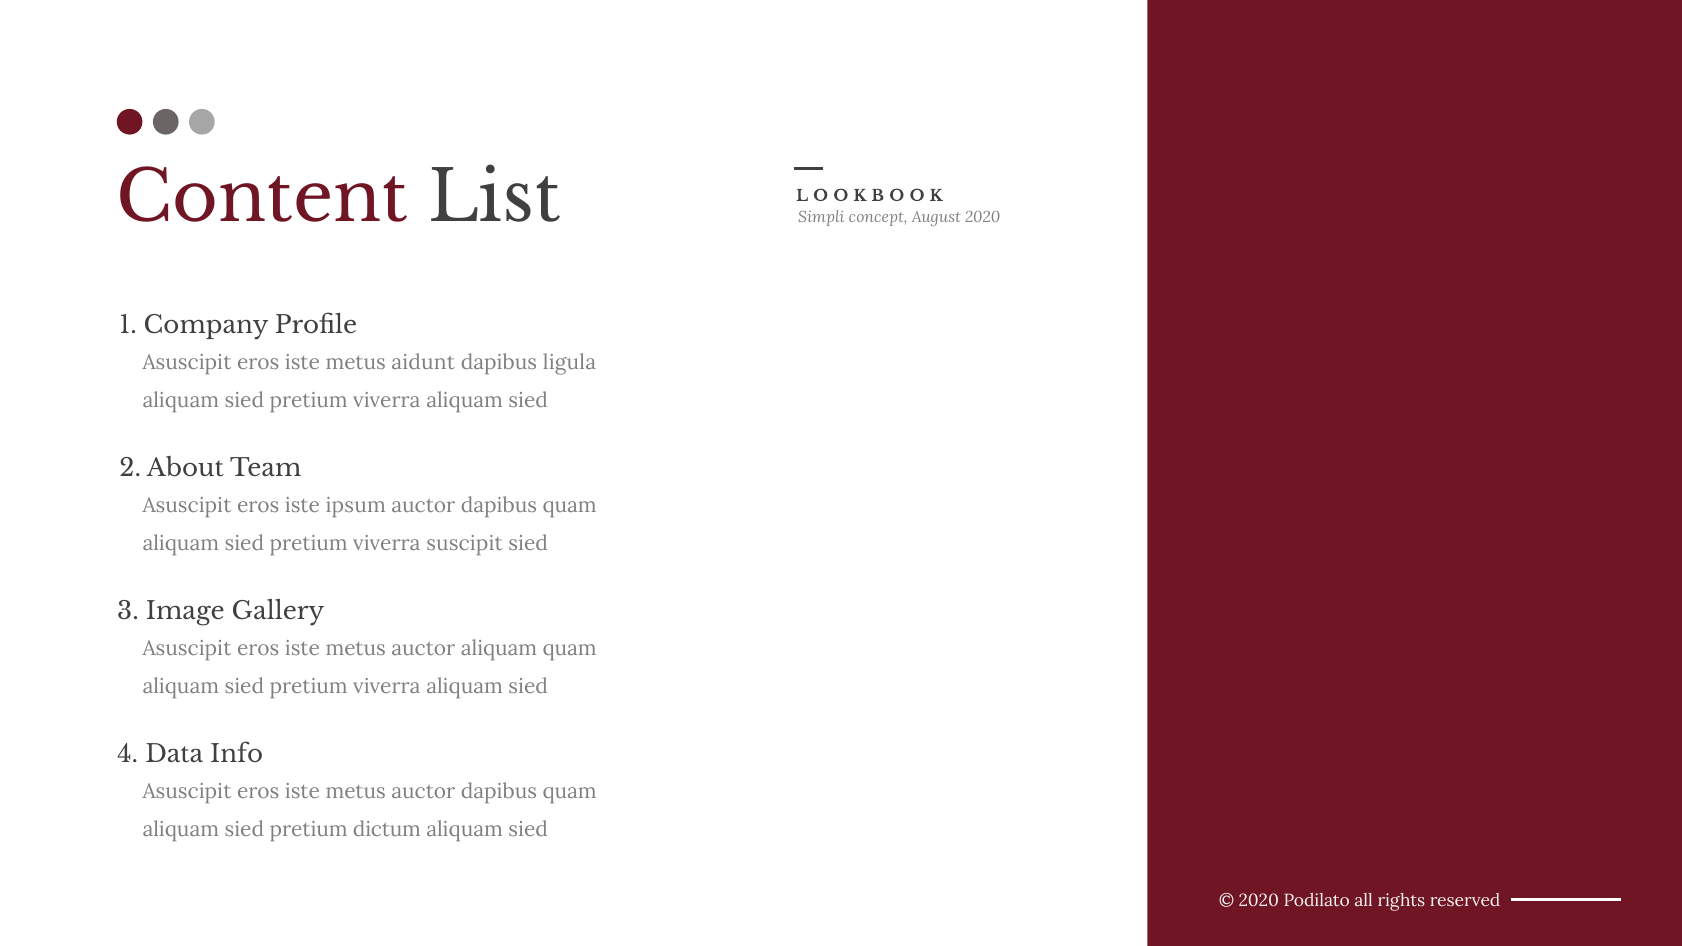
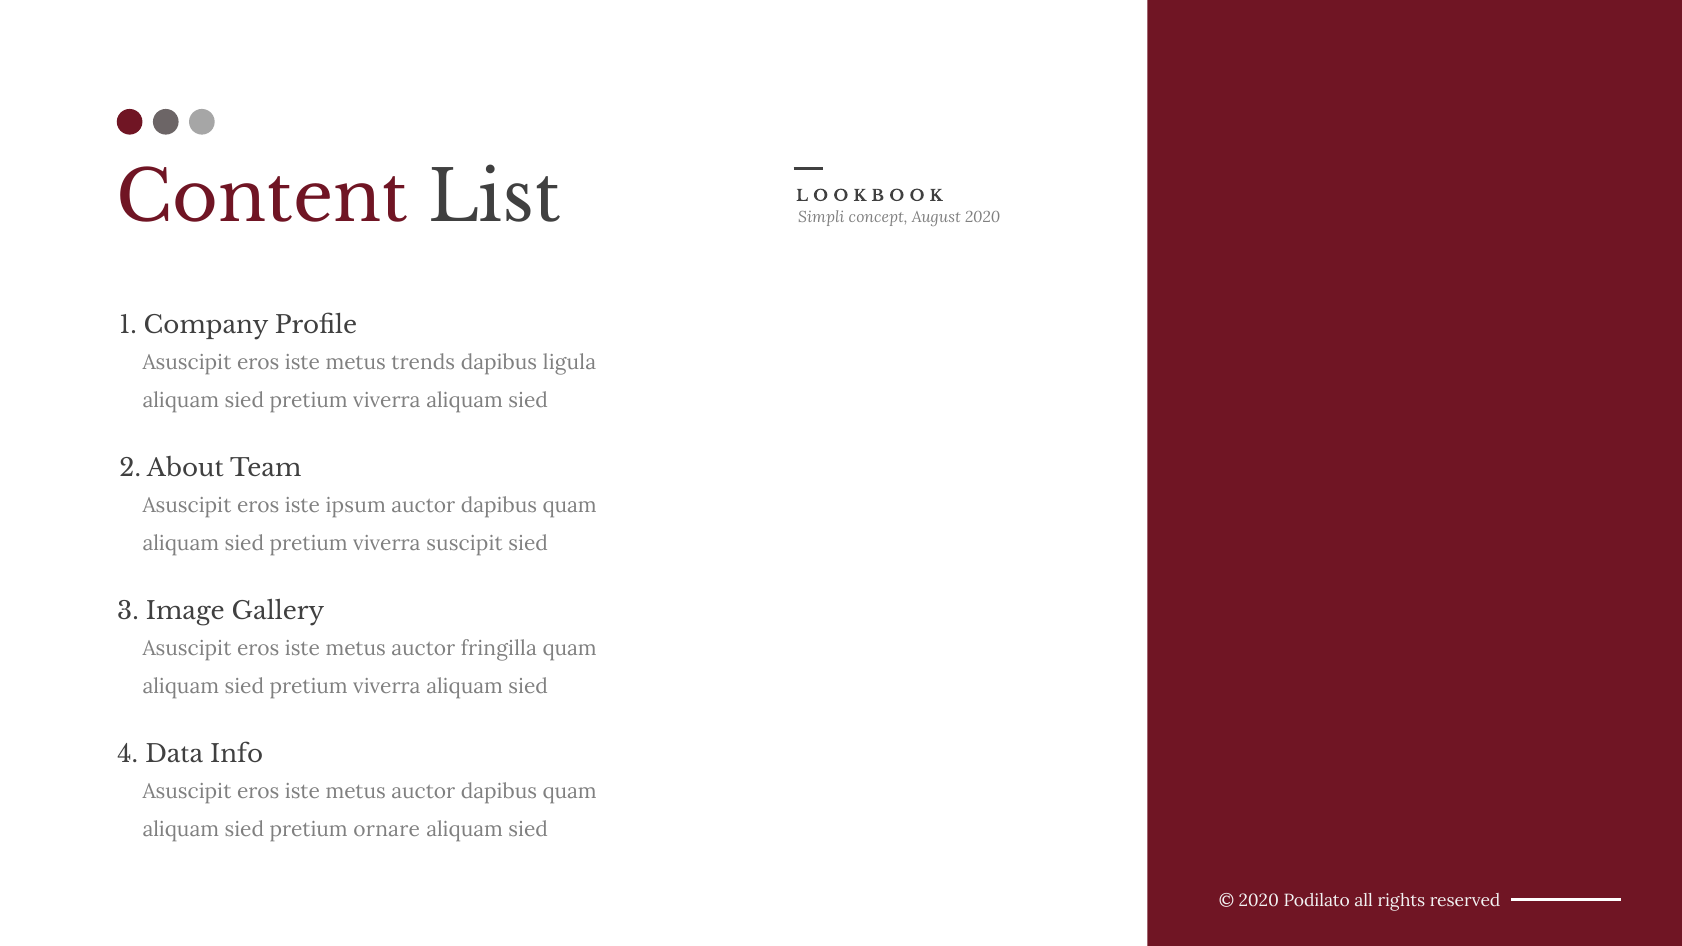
aidunt: aidunt -> trends (423, 363)
auctor aliquam: aliquam -> fringilla (499, 648)
dictum: dictum -> ornare (387, 829)
